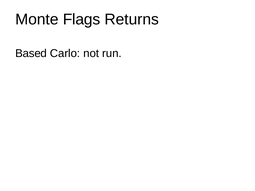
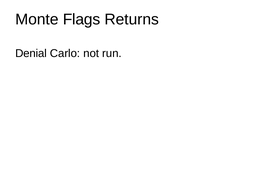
Based: Based -> Denial (31, 53)
